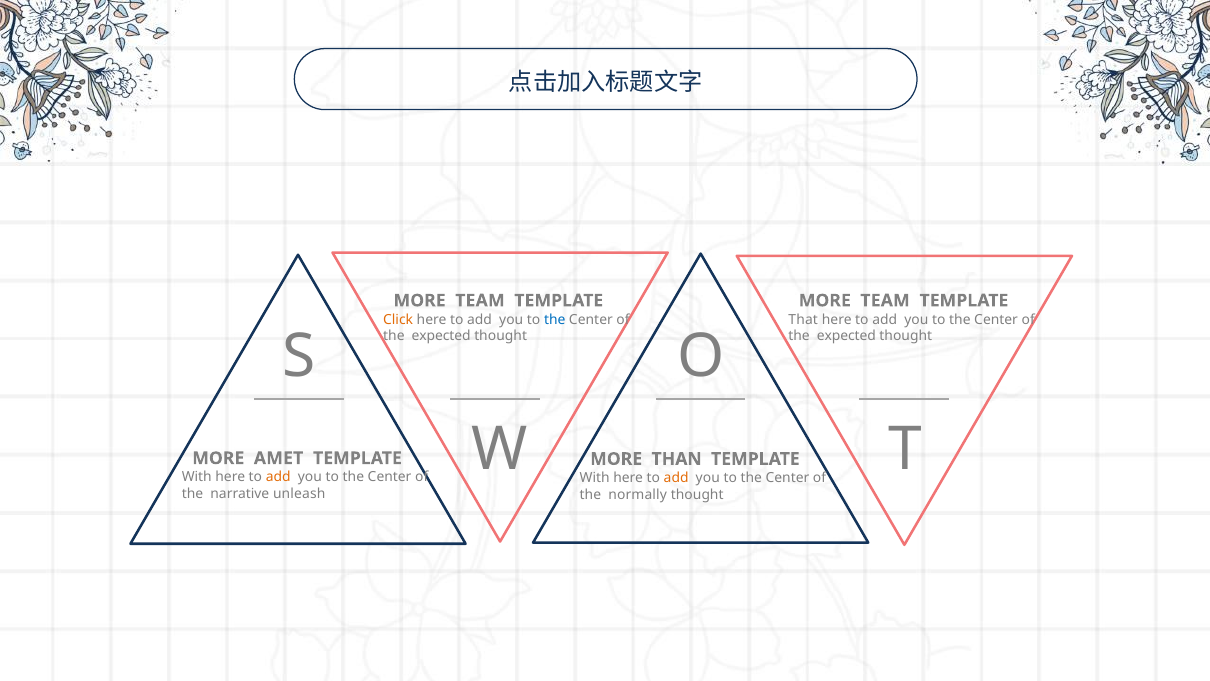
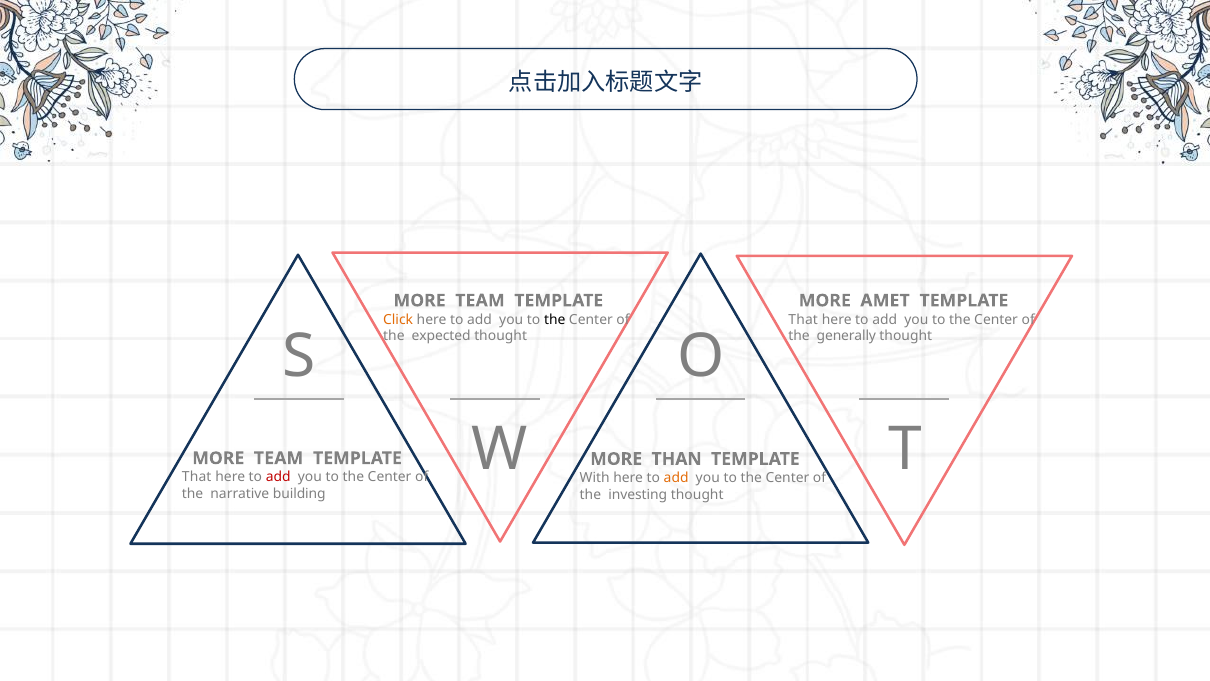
TEAM: TEAM -> AMET (885, 301)
the colour: blue -> black (555, 320)
expected: expected -> generally (846, 336)
AMET: AMET -> TEAM (279, 458)
With: With -> That (197, 477)
add colour: orange -> red (278, 477)
unleash: unleash -> building (299, 494)
normally: normally -> investing (638, 495)
